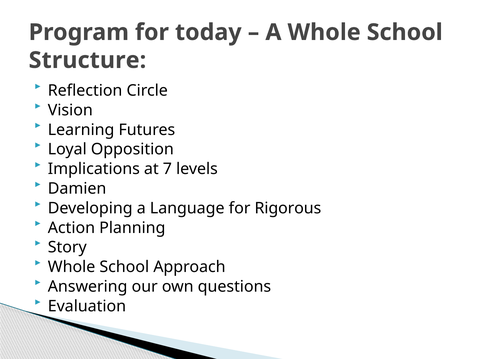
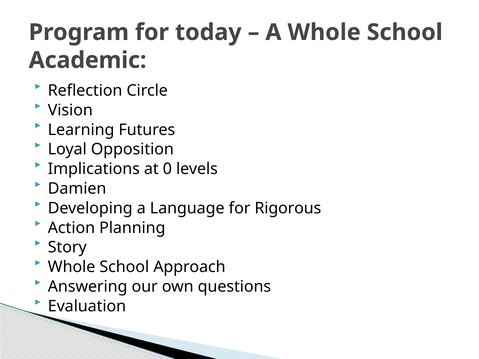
Structure: Structure -> Academic (88, 60)
7: 7 -> 0 (167, 169)
